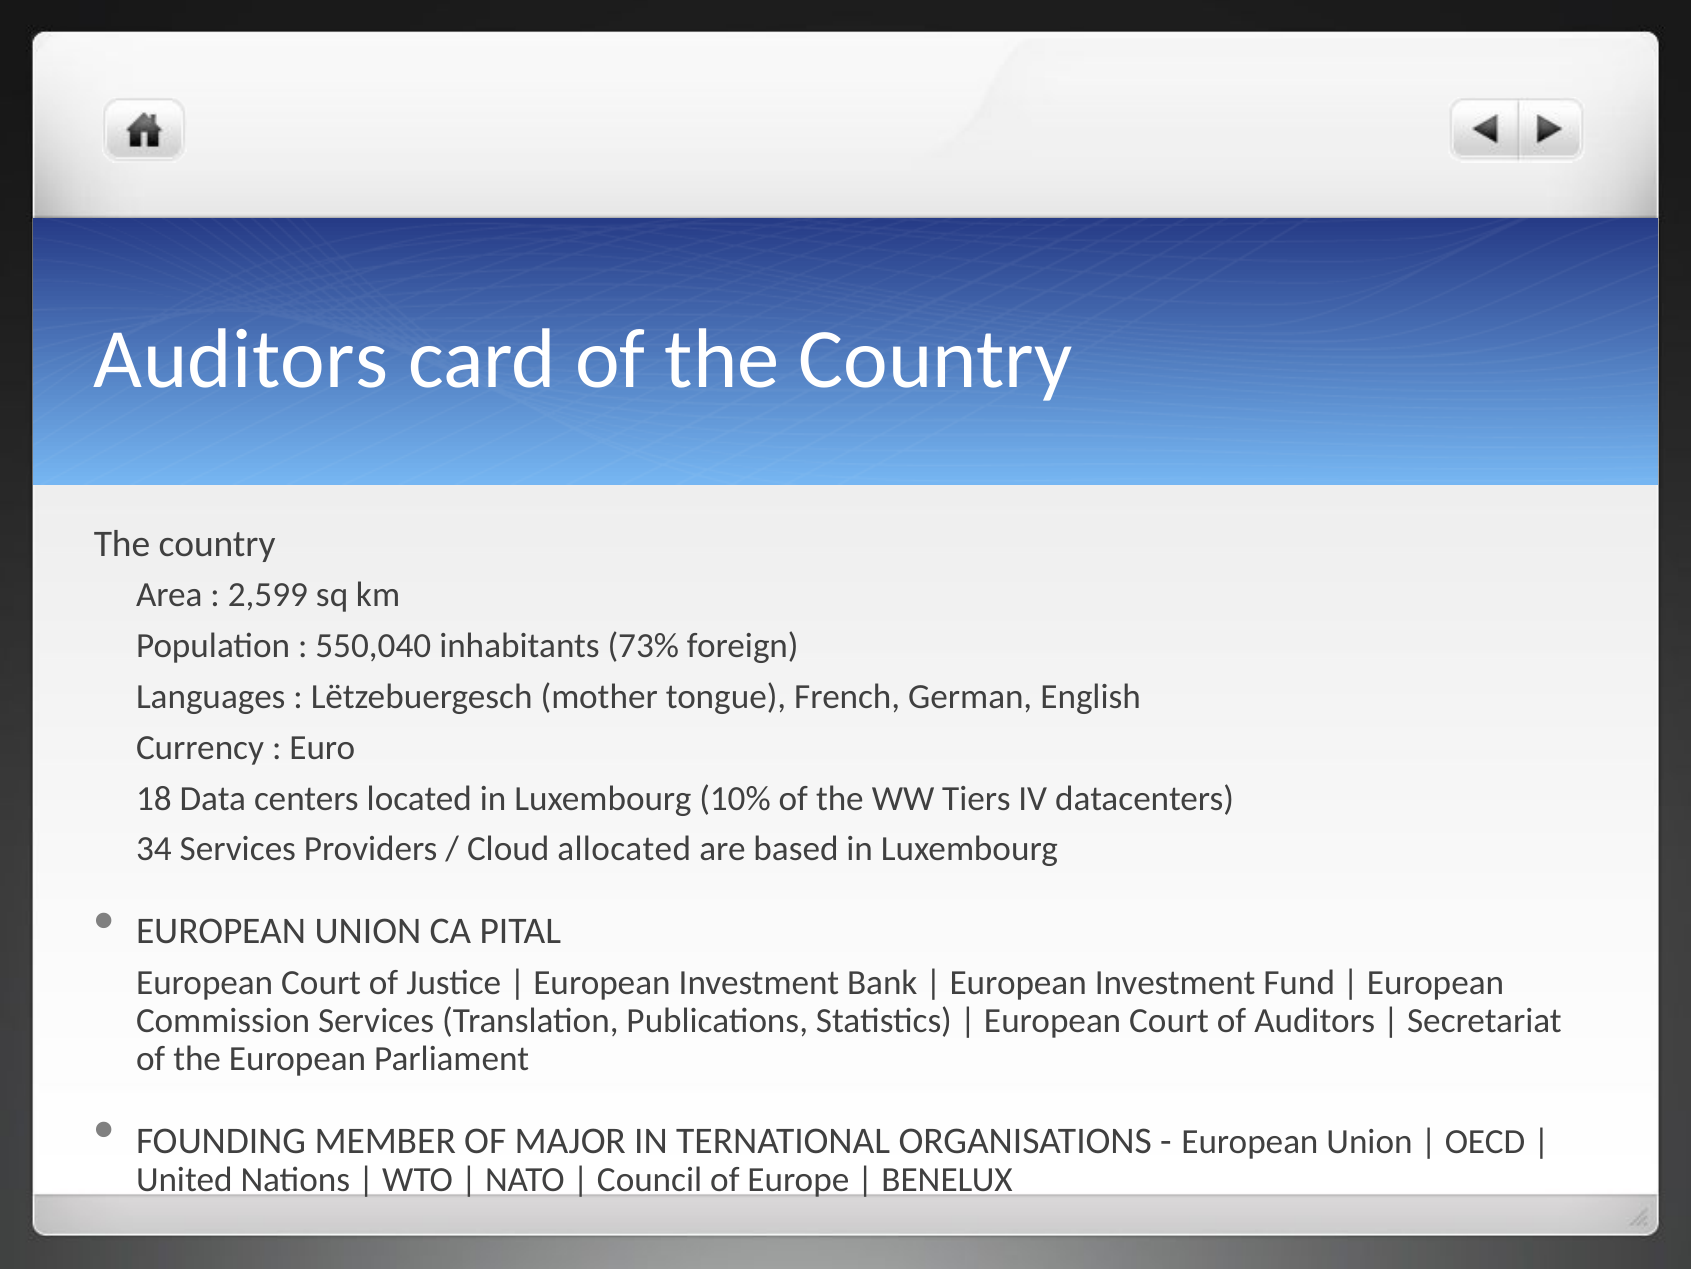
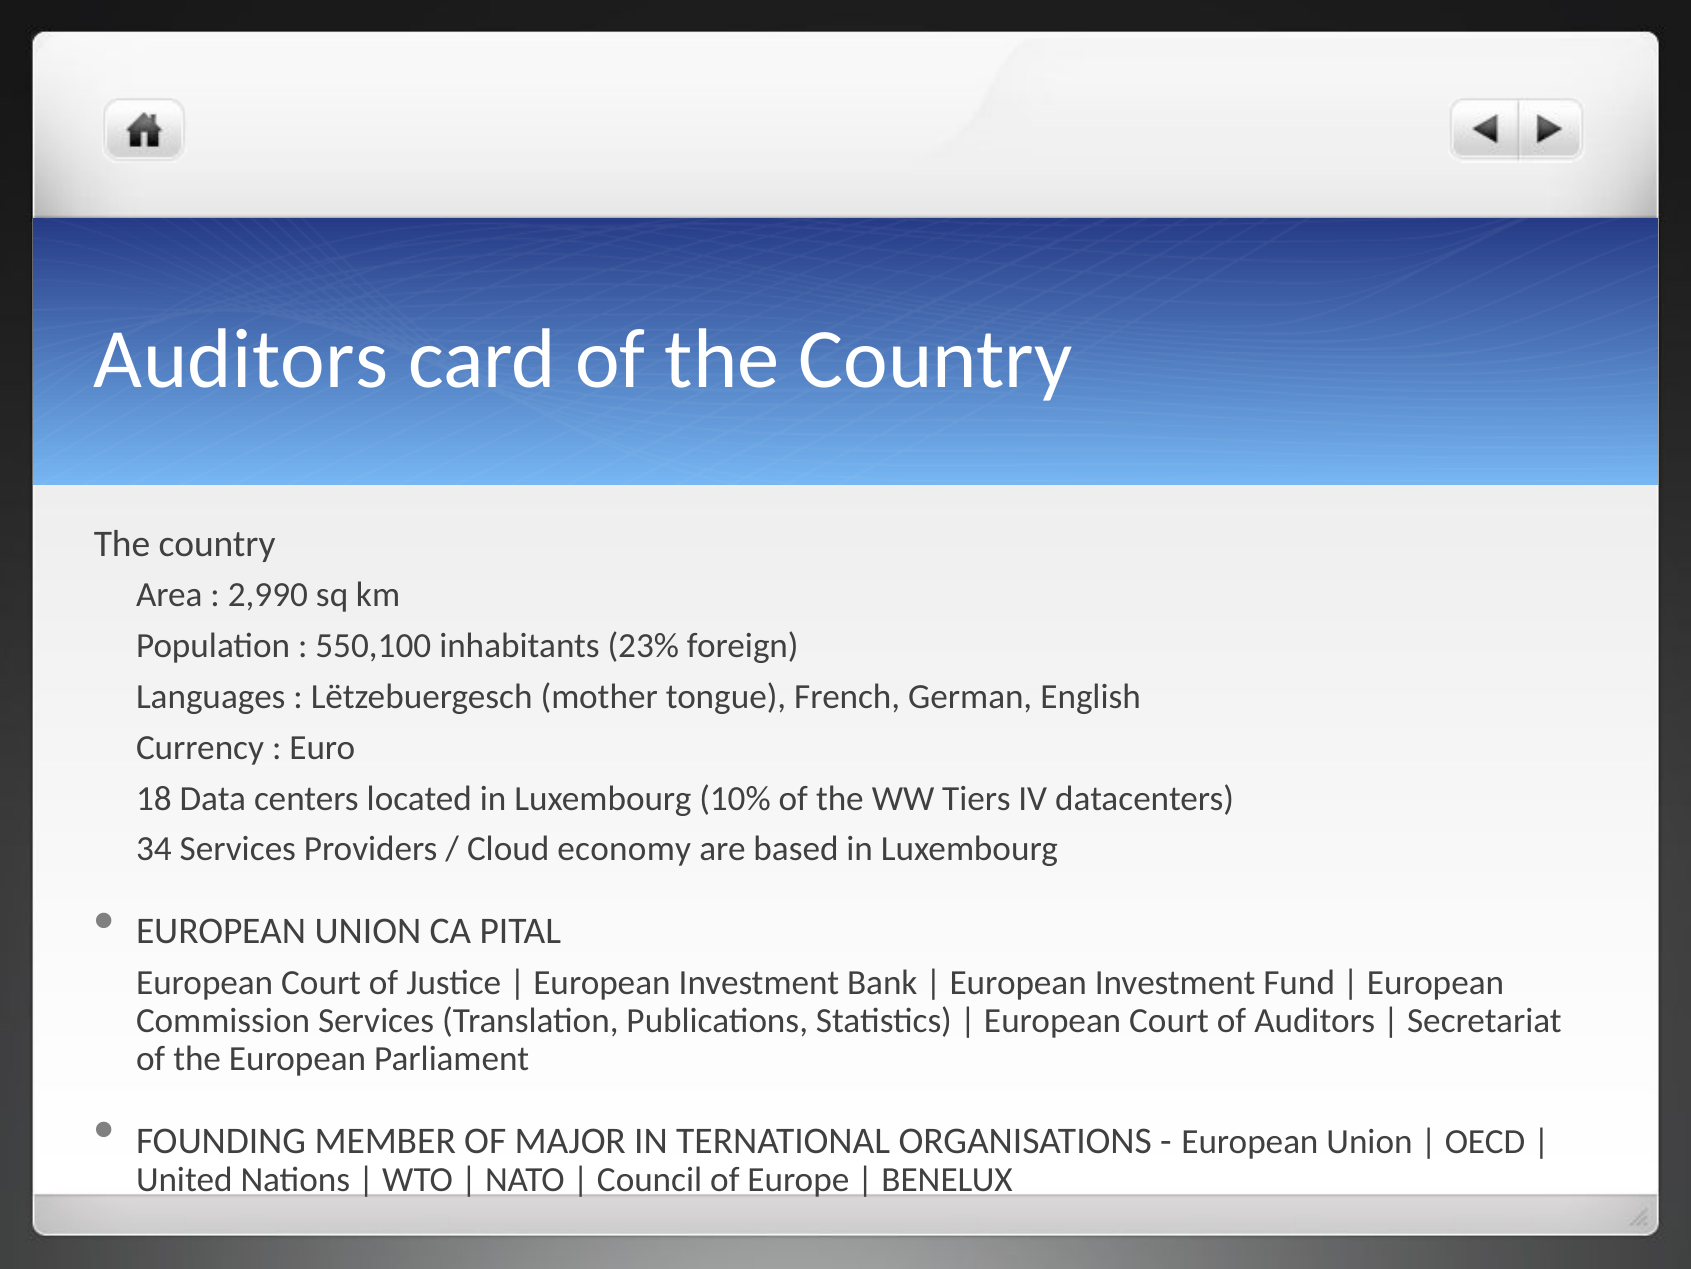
2,599: 2,599 -> 2,990 (268, 595)
550,040: 550,040 -> 550,100 (373, 646)
73%: 73% -> 23% (643, 646)
allocated: allocated -> economy (624, 849)
